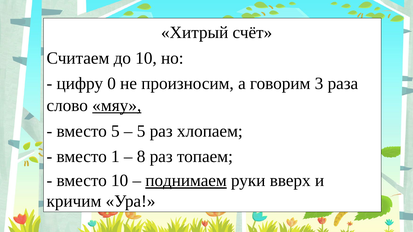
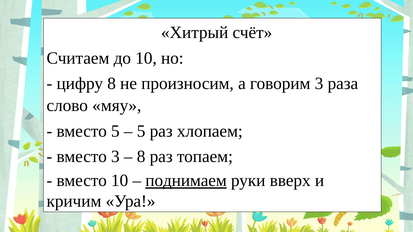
цифру 0: 0 -> 8 (112, 84)
мяу underline: present -> none (117, 106)
вместо 1: 1 -> 3 (115, 157)
